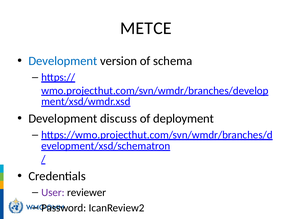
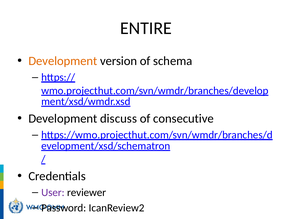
METCE: METCE -> ENTIRE (146, 28)
Development colour: blue -> orange (63, 61)
deployment: deployment -> consecutive (183, 119)
